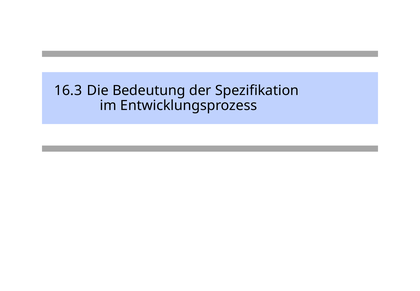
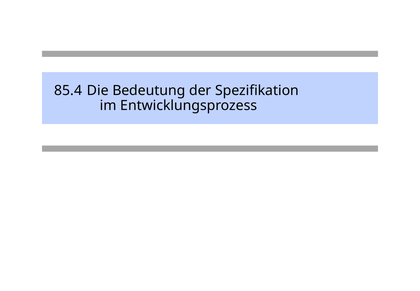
16.3: 16.3 -> 85.4 (68, 90)
